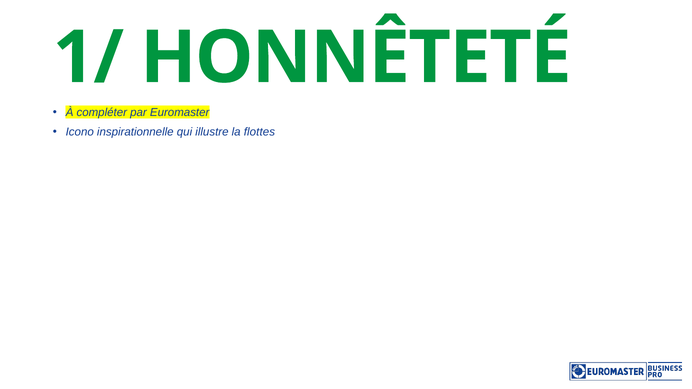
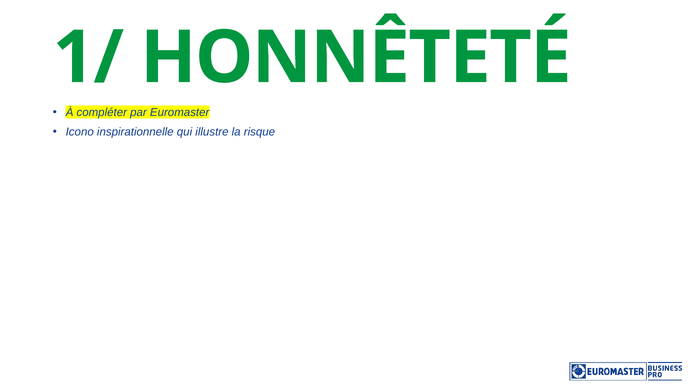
flottes: flottes -> risque (259, 132)
